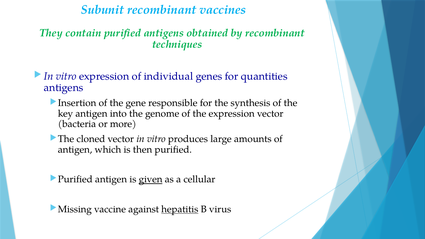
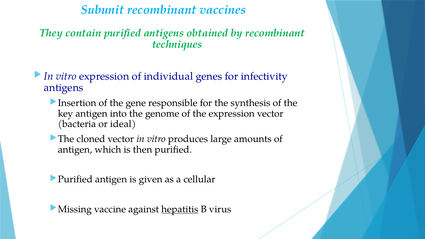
quantities: quantities -> infectivity (264, 76)
more: more -> ideal (123, 124)
given underline: present -> none (151, 179)
